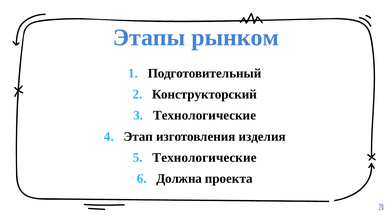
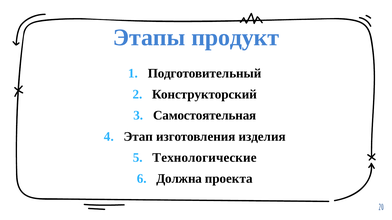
рынком: рынком -> продукт (235, 38)
Технологические: Технологические -> Самостоятельная (205, 116)
